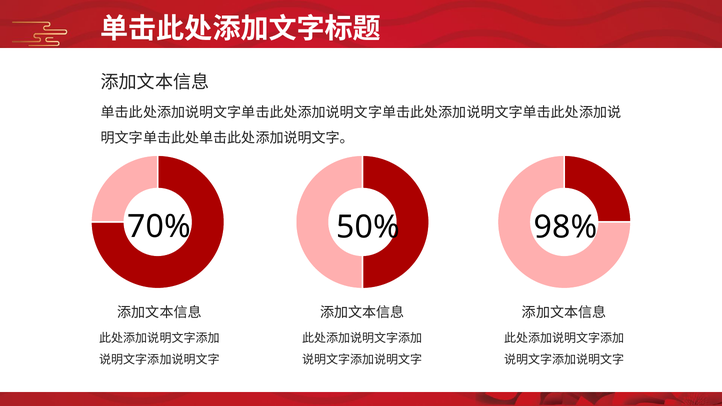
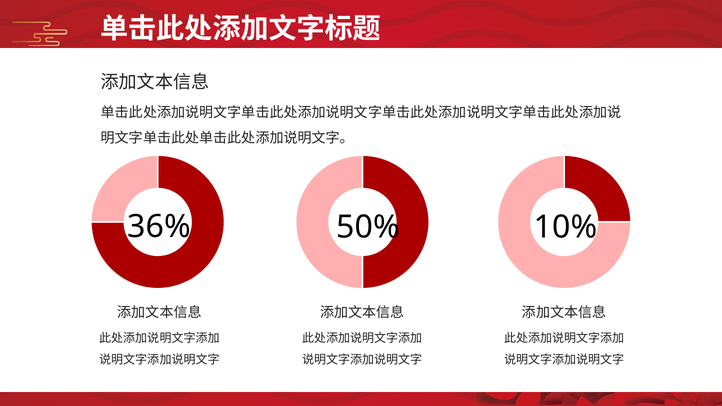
70%: 70% -> 36% (159, 227)
98%: 98% -> 10% (566, 227)
